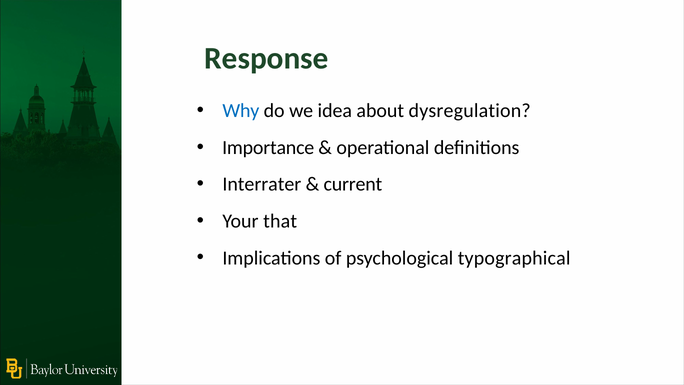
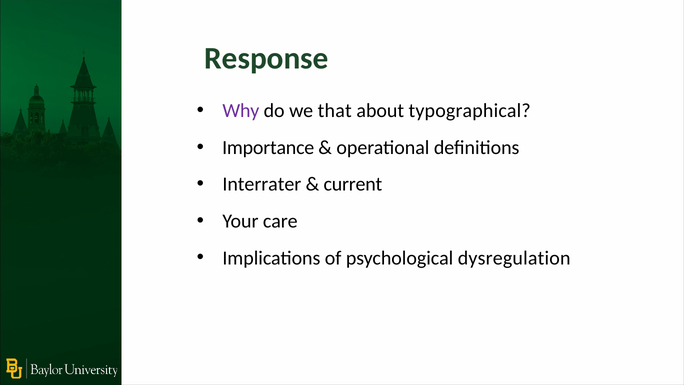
Why colour: blue -> purple (241, 111)
idea: idea -> that (335, 111)
dysregulation: dysregulation -> typographical (470, 111)
that: that -> care (280, 221)
typographical: typographical -> dysregulation (514, 258)
